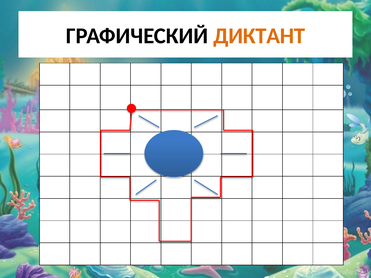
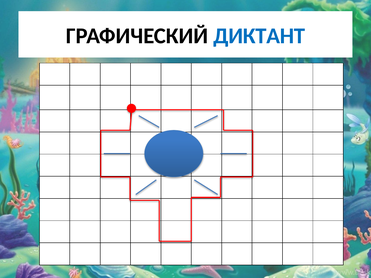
ДИКТАНТ colour: orange -> blue (259, 36)
